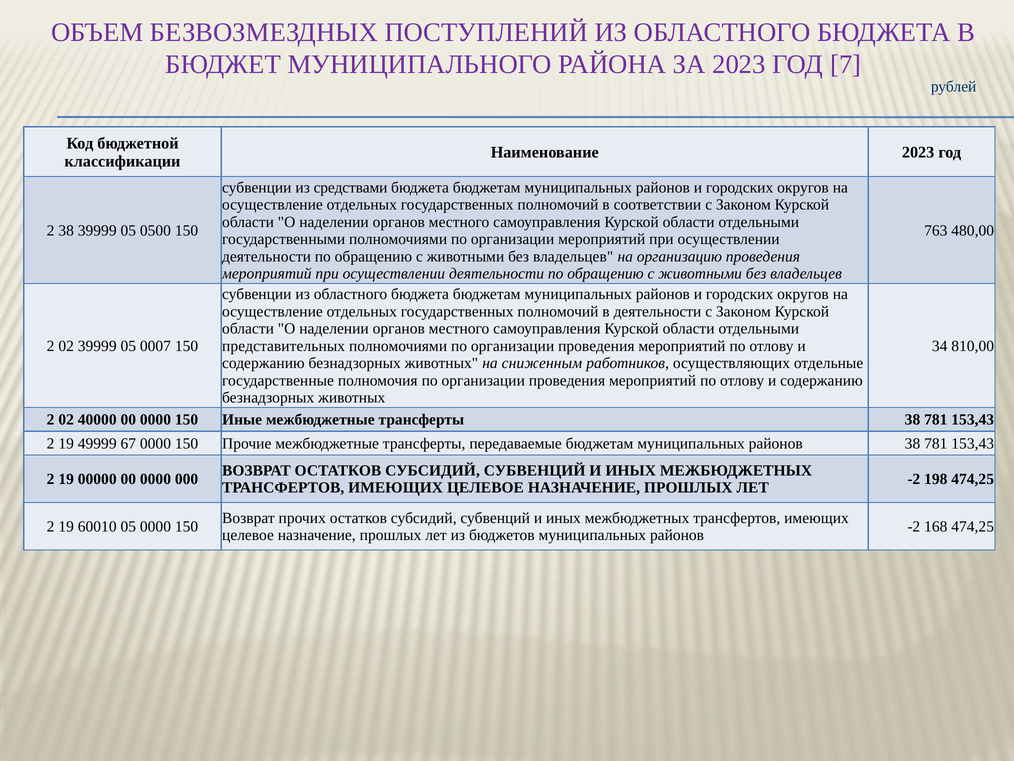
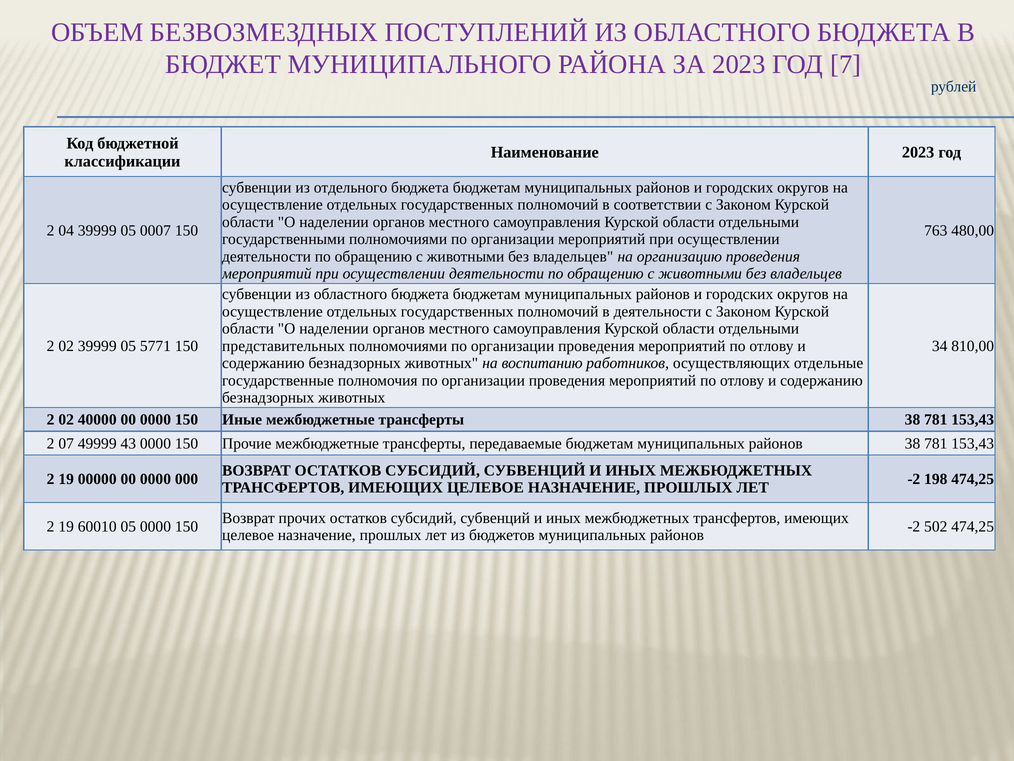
средствами: средствами -> отдельного (351, 187)
2 38: 38 -> 04 (66, 230)
0500: 0500 -> 0007 (155, 230)
0007: 0007 -> 5771 (155, 346)
сниженным: сниженным -> воспитанию (542, 363)
19: 19 -> 07 (66, 443)
67: 67 -> 43 (128, 443)
168: 168 -> 502 (936, 526)
